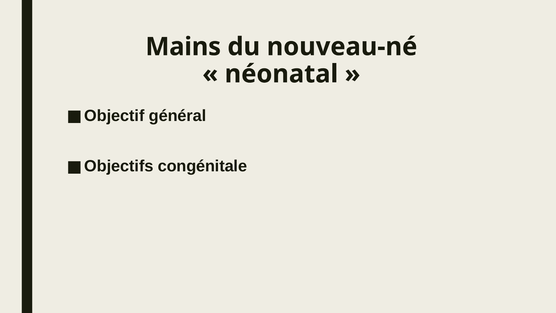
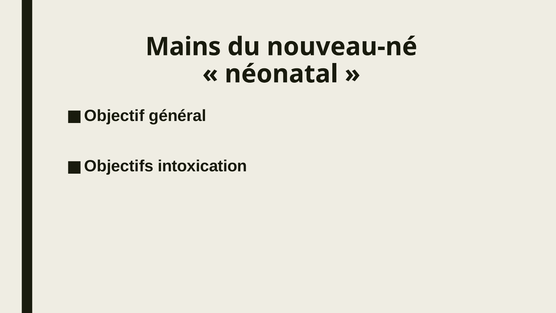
congénitale: congénitale -> intoxication (202, 166)
